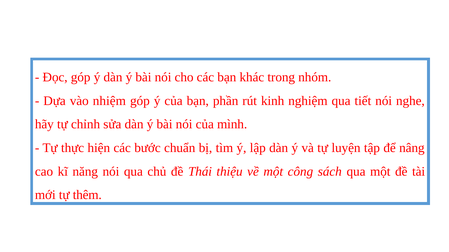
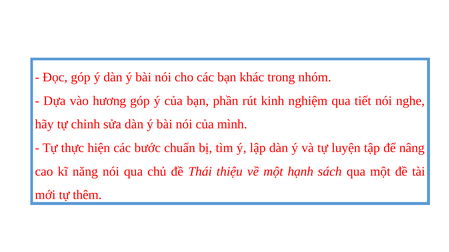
nhiệm: nhiệm -> hương (109, 101)
công: công -> hạnh (300, 172)
